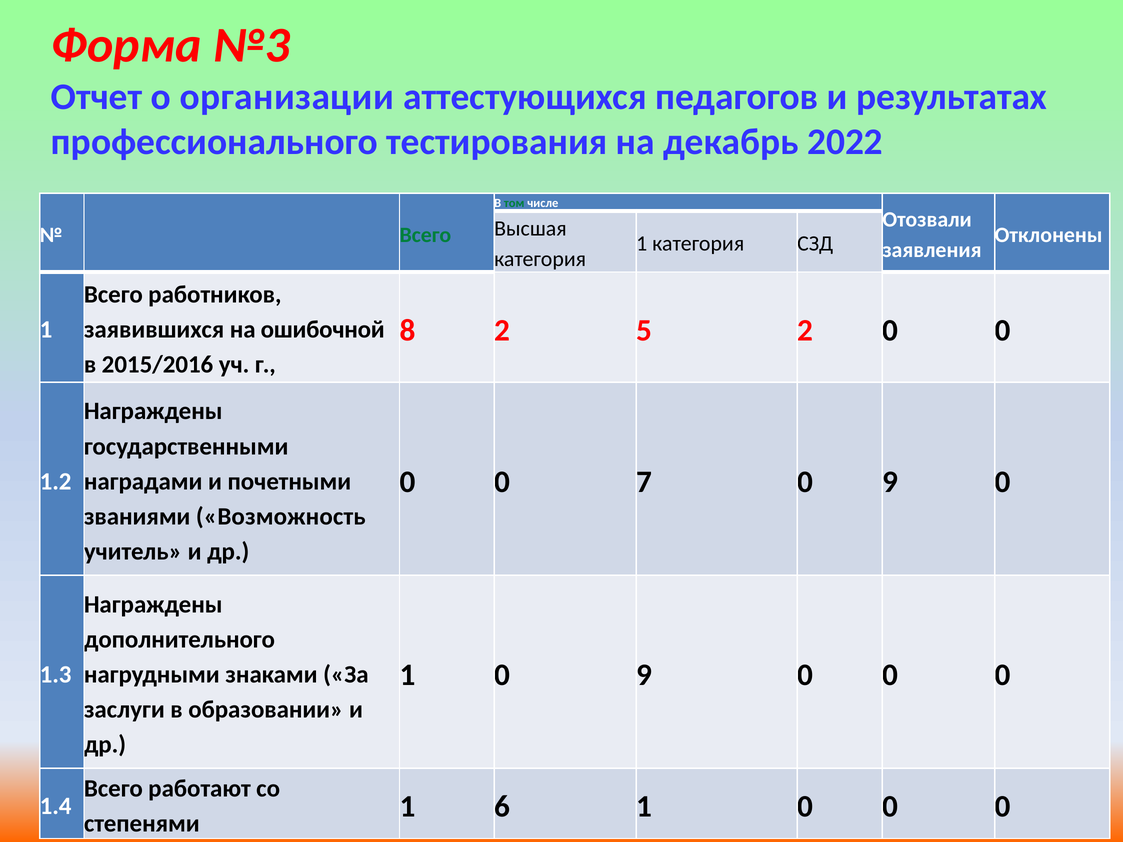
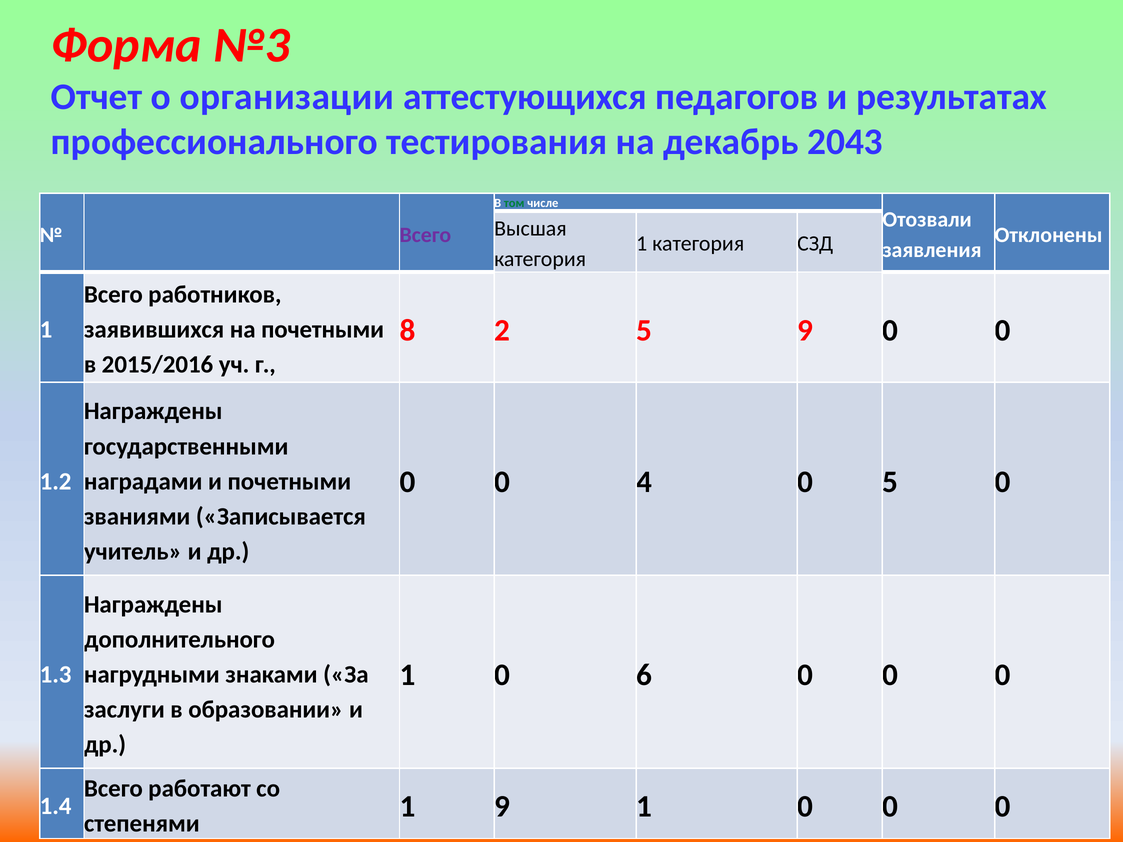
2022: 2022 -> 2043 (845, 142)
Всего colour: green -> purple (425, 235)
5 2: 2 -> 9 (805, 330)
на ошибочной: ошибочной -> почетными (323, 330)
7: 7 -> 4 (644, 482)
9: 9 -> 5 (890, 482)
Возможность: Возможность -> Записывается (281, 517)
1 0 9: 9 -> 6 (644, 675)
1 6: 6 -> 9 (502, 807)
